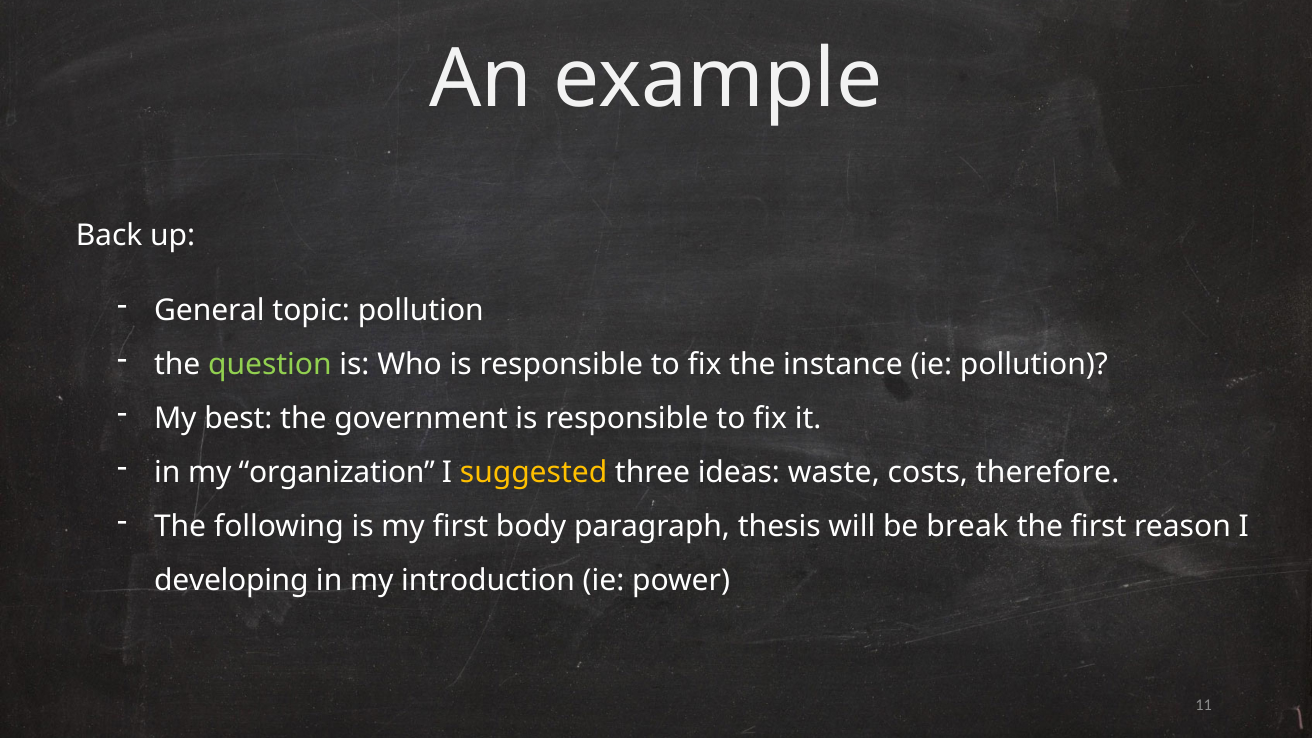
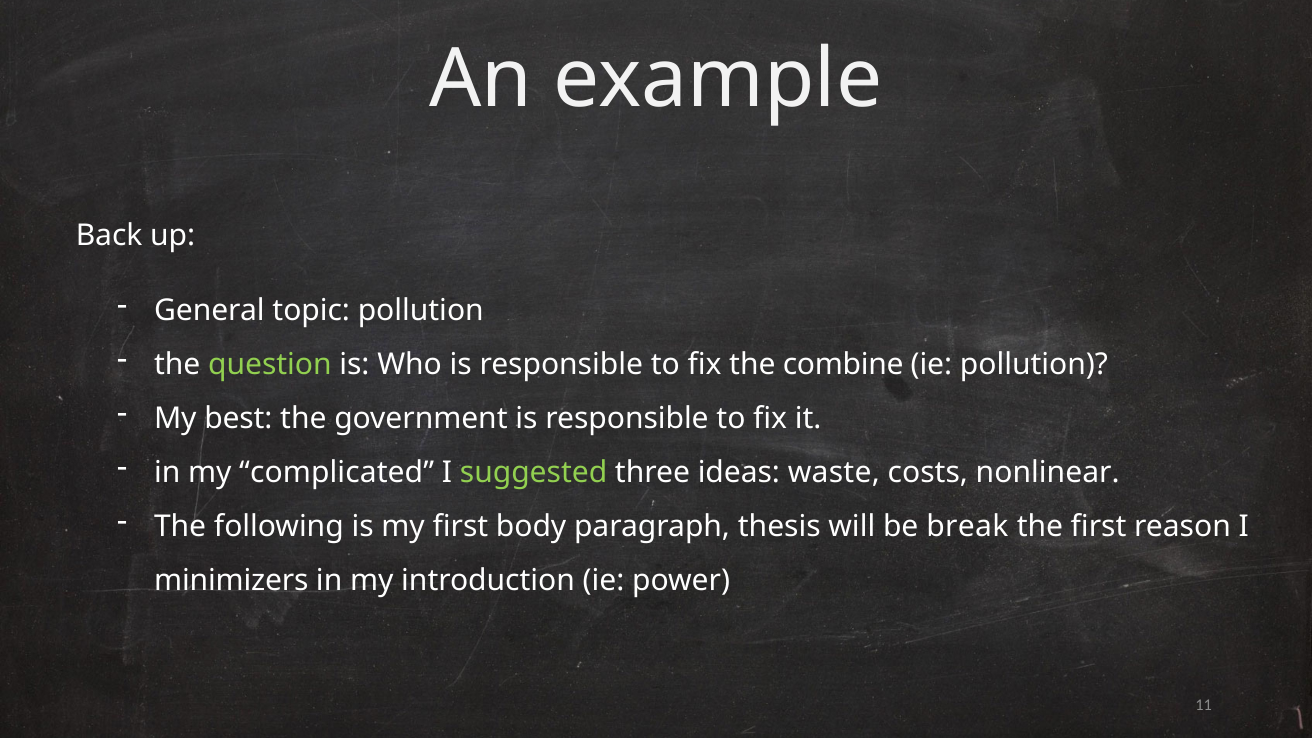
instance: instance -> combine (843, 364)
organization: organization -> complicated (337, 473)
suggested colour: yellow -> light green (534, 473)
therefore: therefore -> nonlinear (1048, 473)
developing: developing -> minimizers (231, 581)
